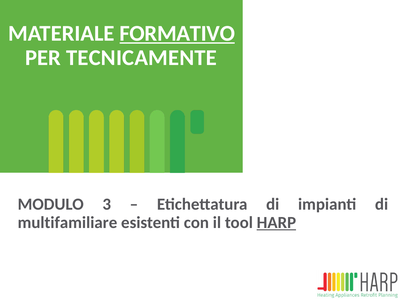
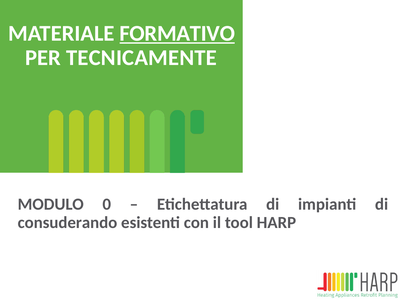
3: 3 -> 0 (107, 205)
multifamiliare: multifamiliare -> consuderando (67, 223)
HARP underline: present -> none (276, 223)
